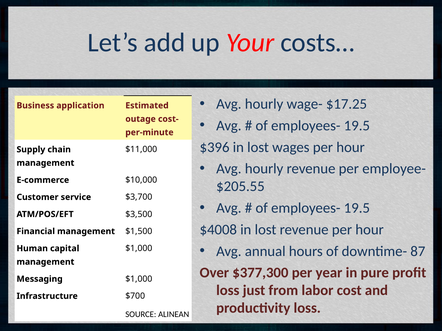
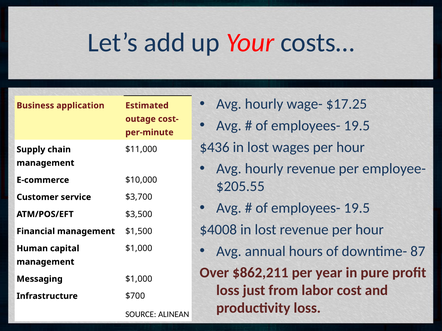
$396: $396 -> $436 (215, 147)
$377,300: $377,300 -> $862,211 (260, 273)
